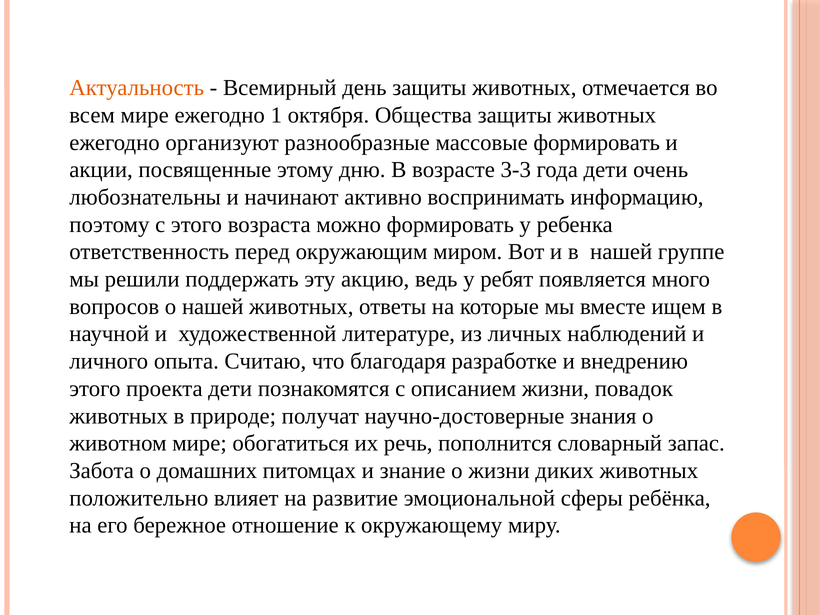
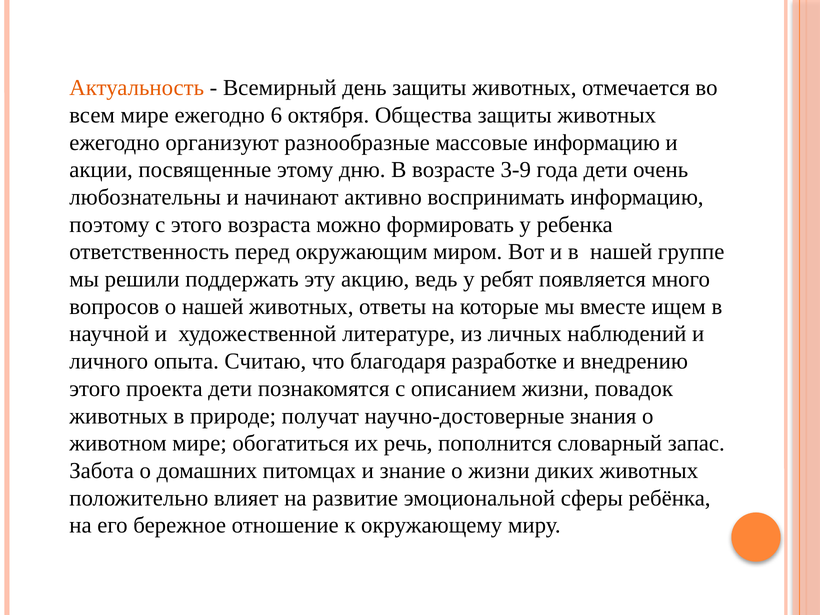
1: 1 -> 6 (276, 115)
массовые формировать: формировать -> информацию (597, 143)
3-3: 3-3 -> 3-9 (516, 170)
